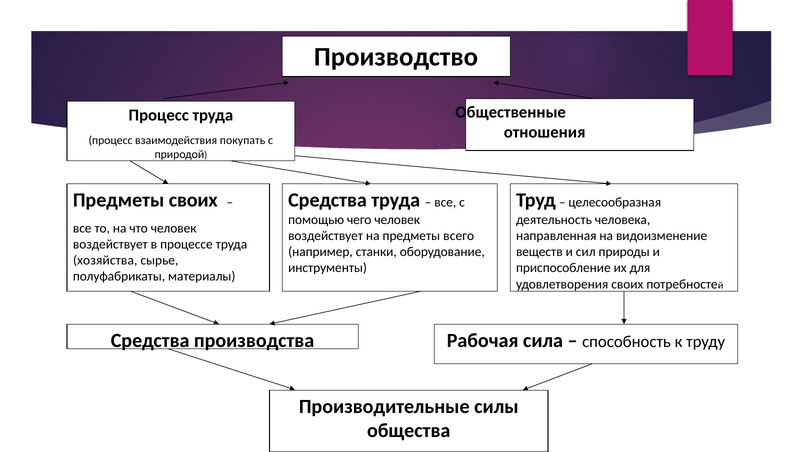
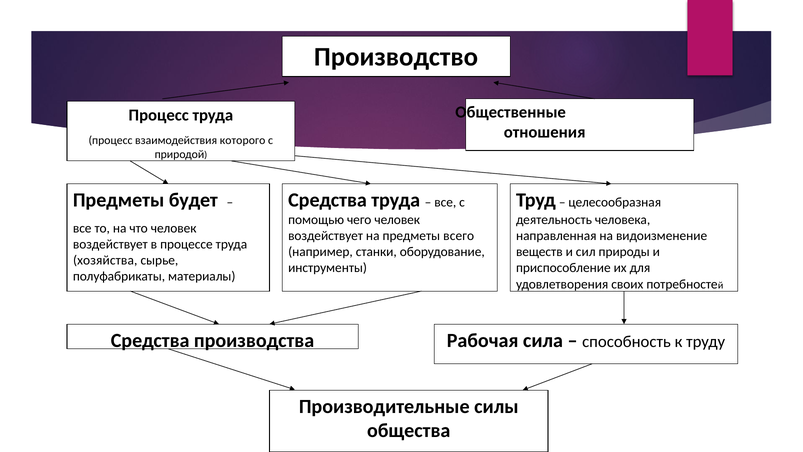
покупать: покупать -> которого (243, 140)
Предметы своих: своих -> будет (193, 200)
